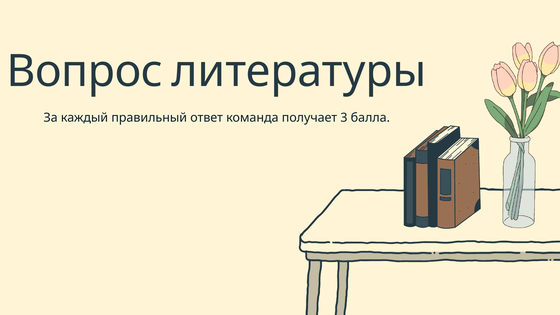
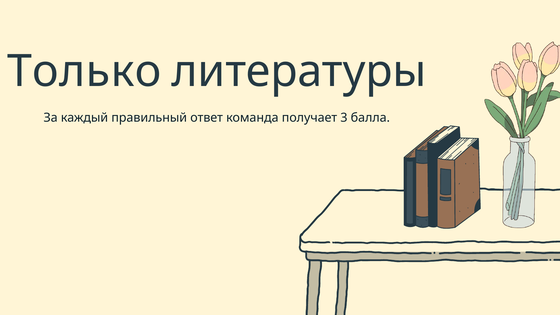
Вопрос: Вопрос -> Только (84, 71)
